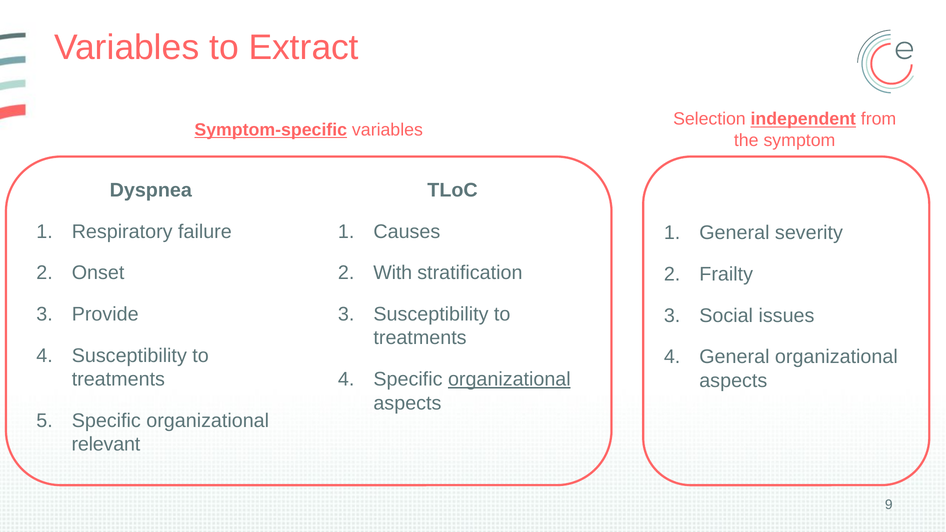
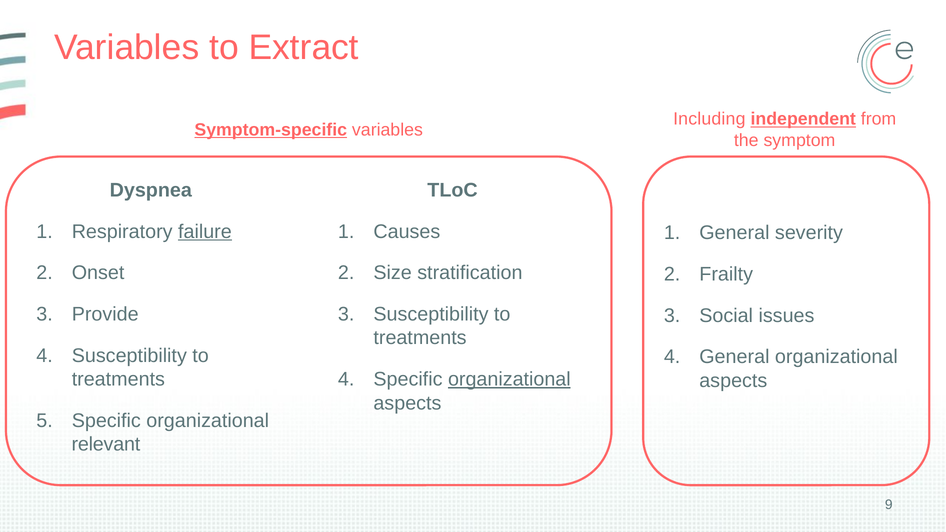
Selection: Selection -> Including (709, 119)
failure underline: none -> present (205, 232)
With: With -> Size (393, 273)
